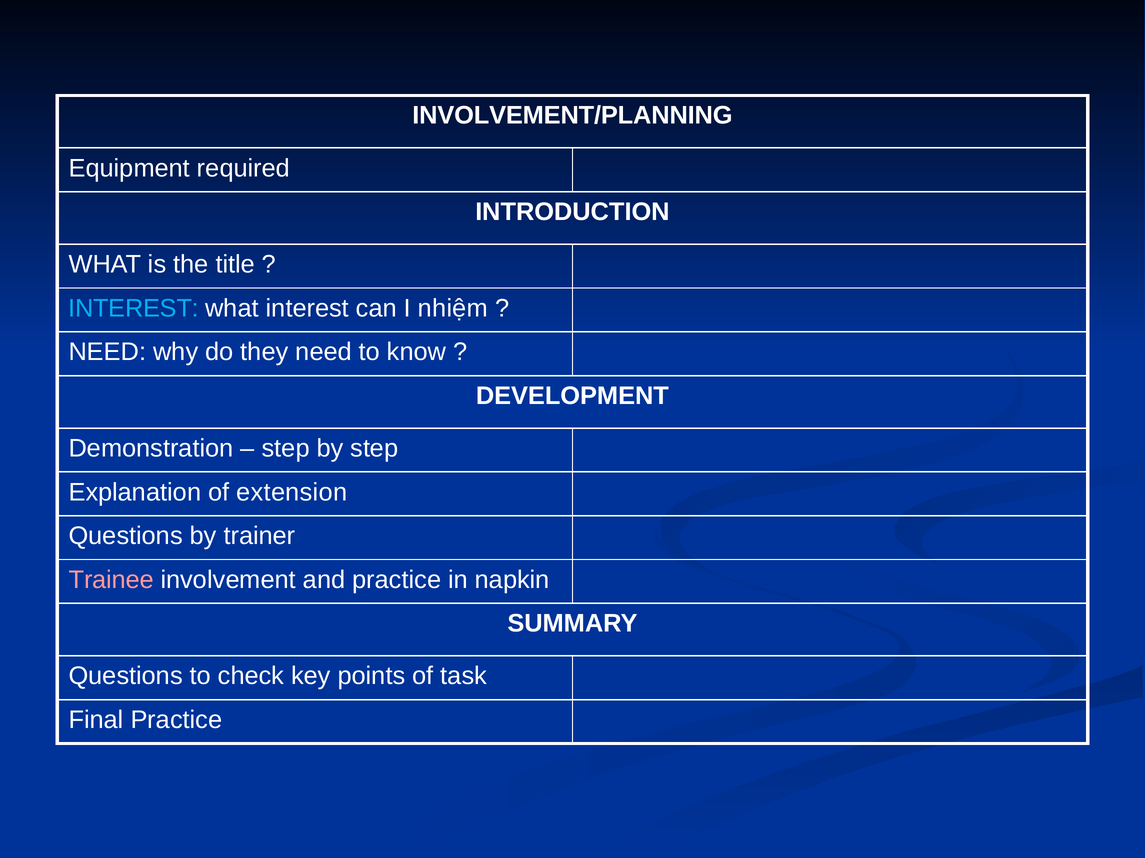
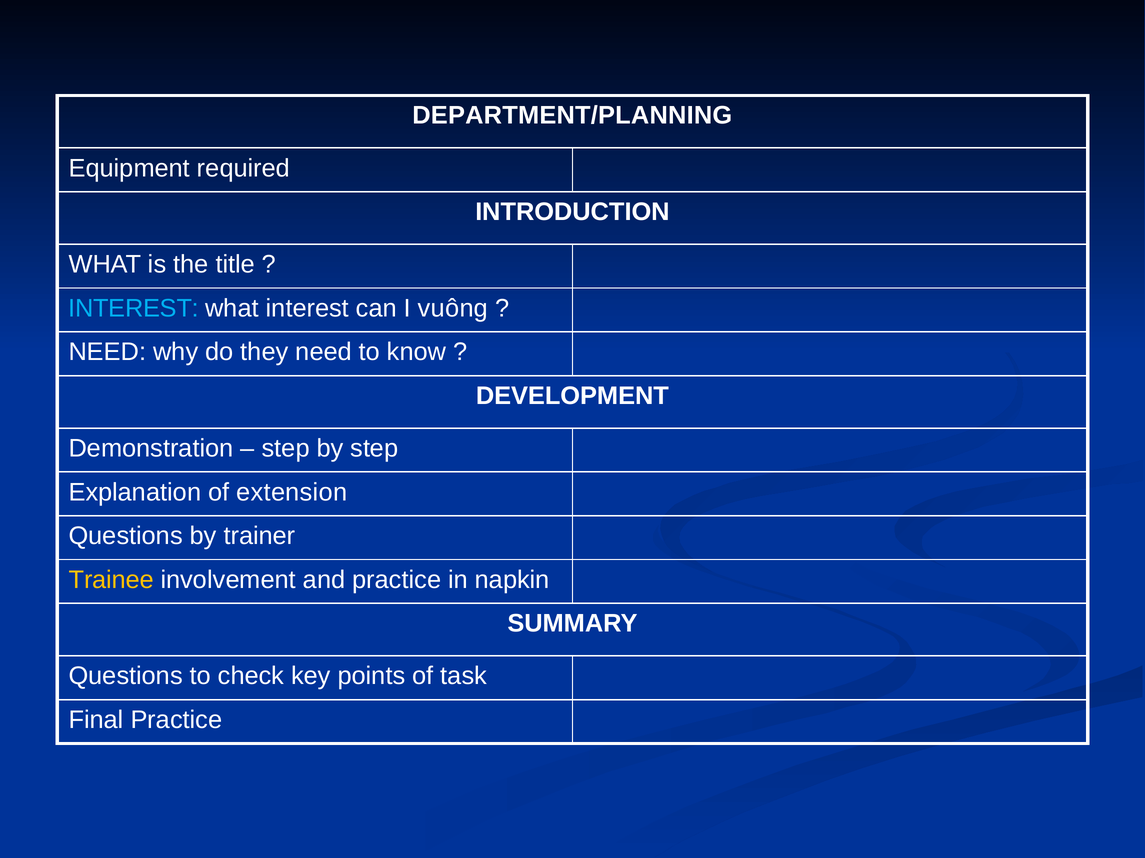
INVOLVEMENT/PLANNING: INVOLVEMENT/PLANNING -> DEPARTMENT/PLANNING (572, 116)
nhiệm: nhiệm -> vuông (453, 309)
Trainee colour: pink -> yellow (111, 580)
